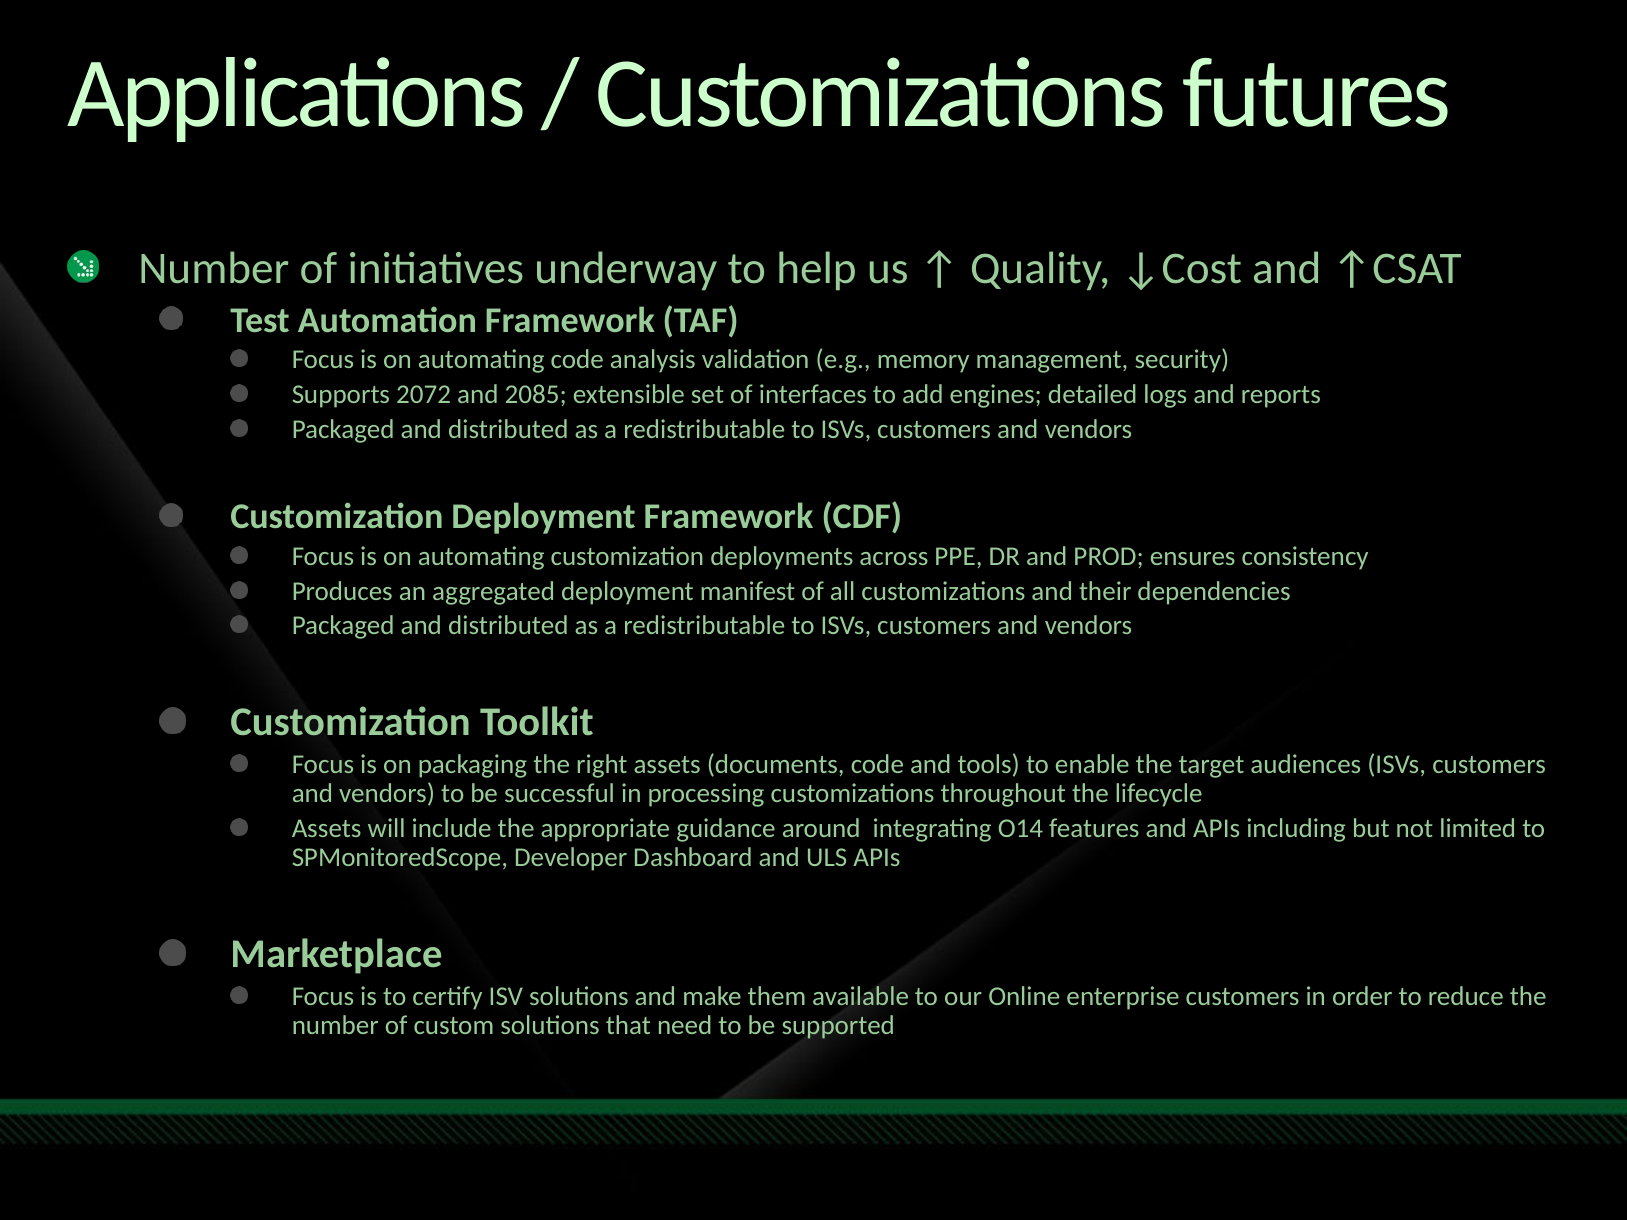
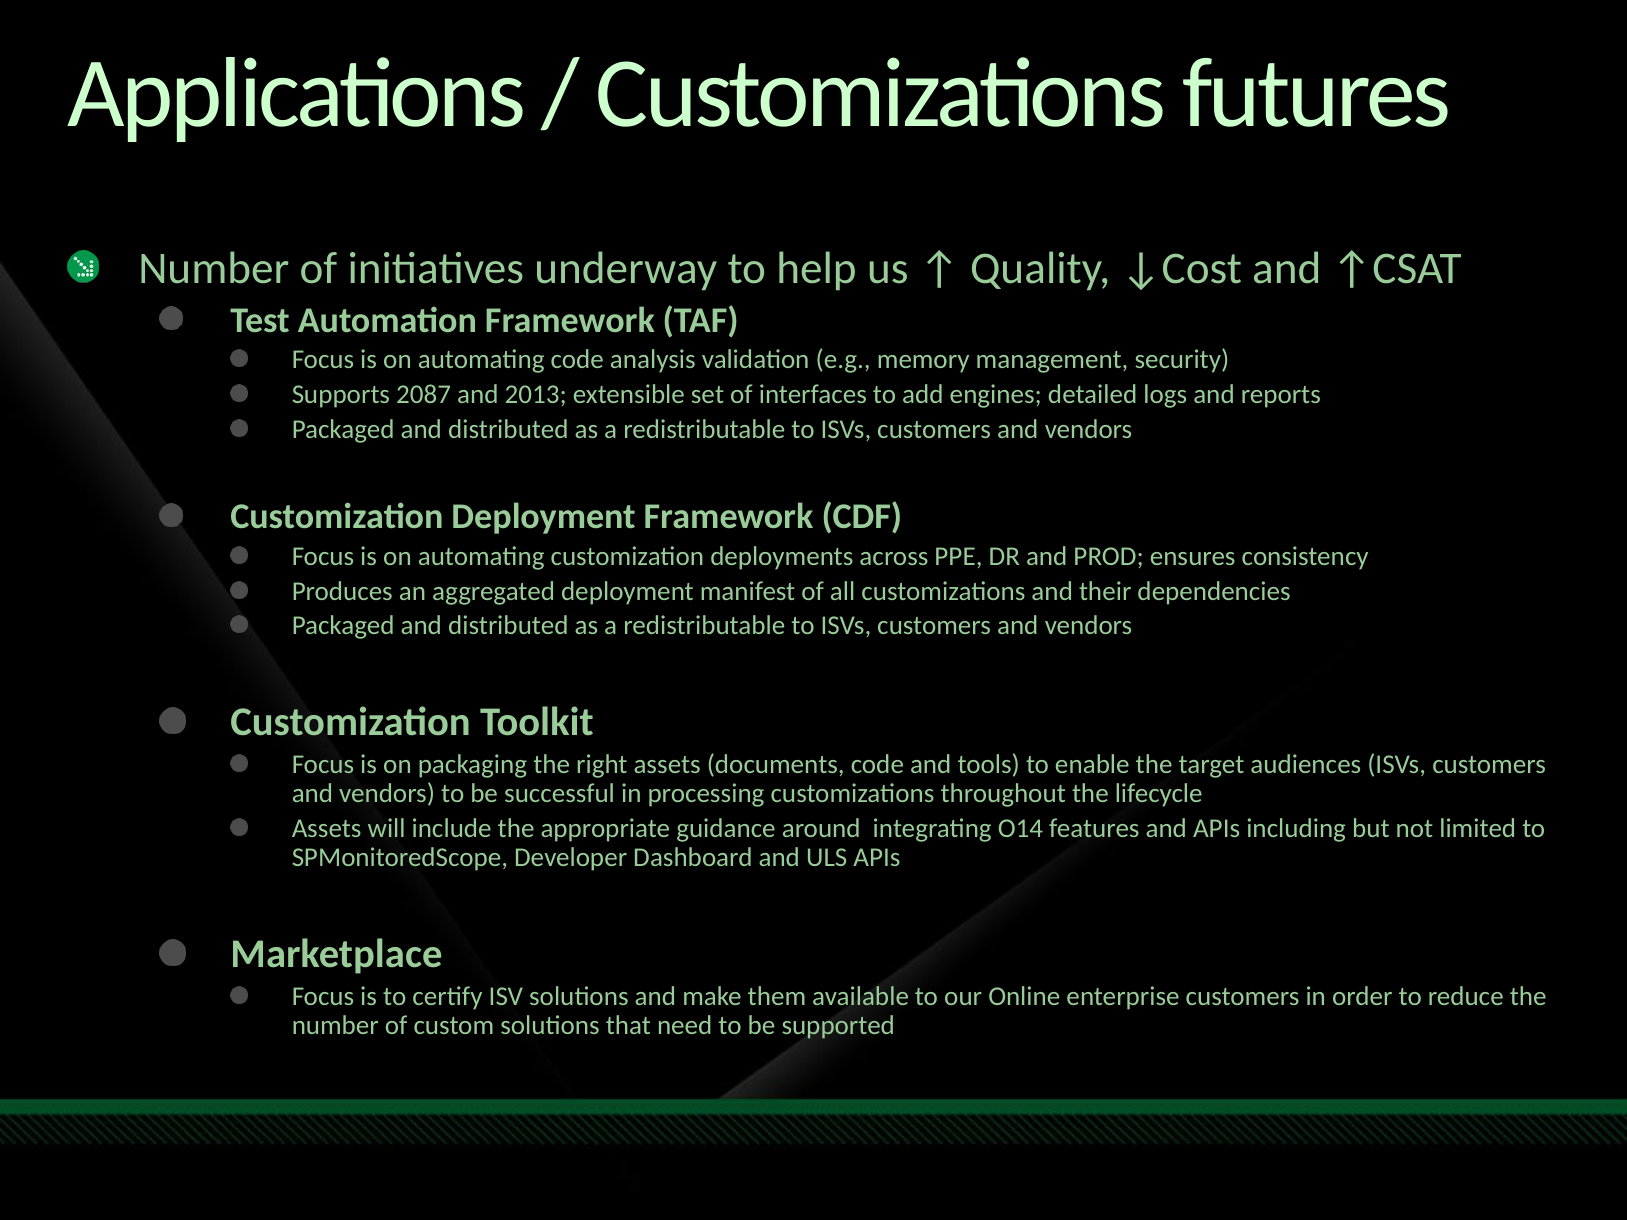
2072: 2072 -> 2087 (424, 395)
2085: 2085 -> 2013 (536, 395)
